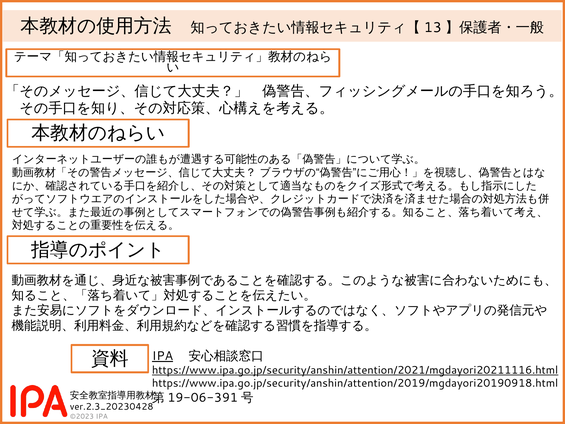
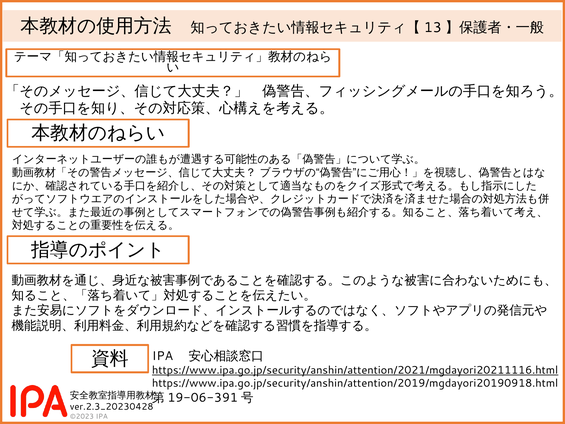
IPA underline: present -> none (163, 356)
